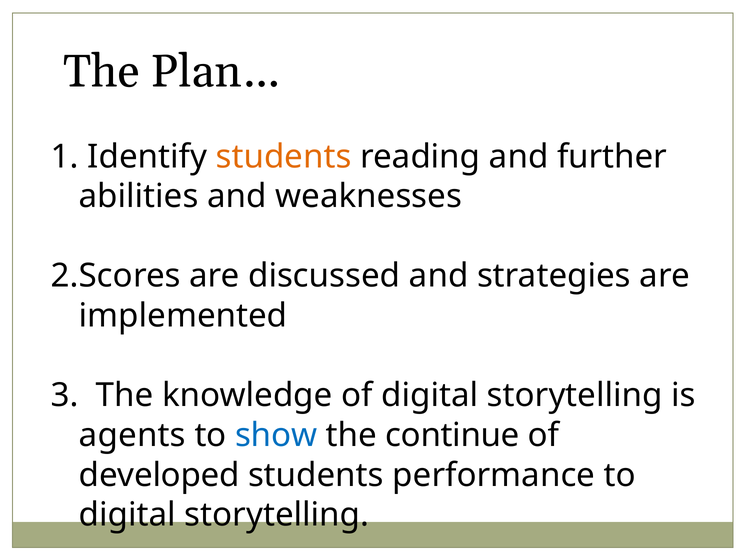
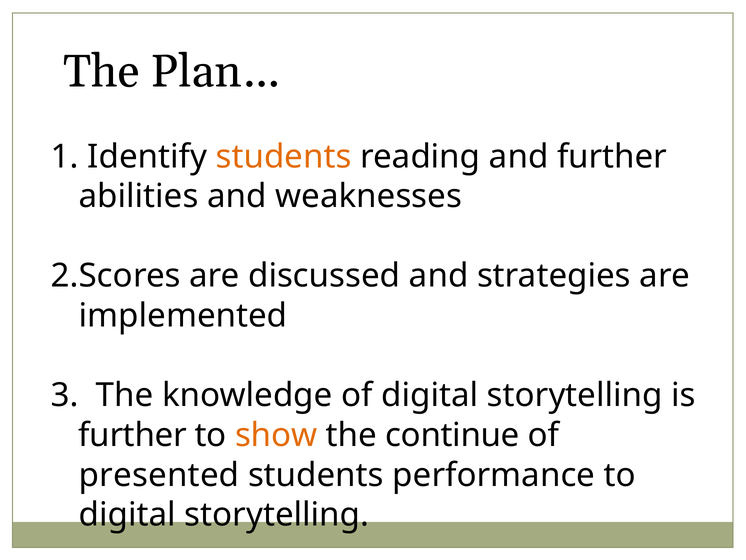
agents: agents -> further (133, 435)
show colour: blue -> orange (276, 435)
developed: developed -> presented (159, 475)
